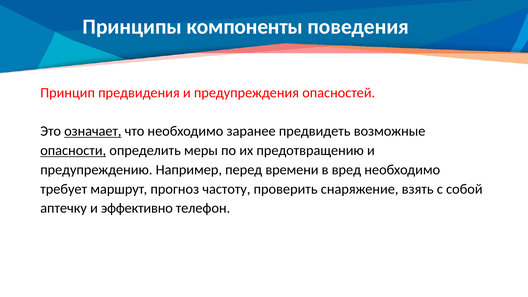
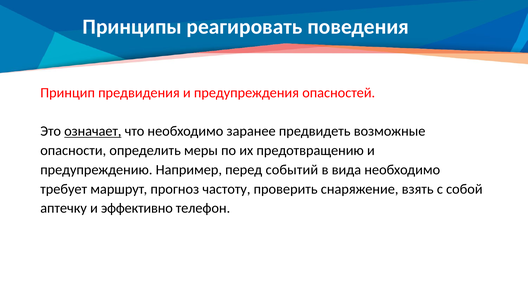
компоненты: компоненты -> реагировать (245, 27)
опасности underline: present -> none (73, 150)
времени: времени -> событий (292, 170)
вред: вред -> вида (346, 170)
